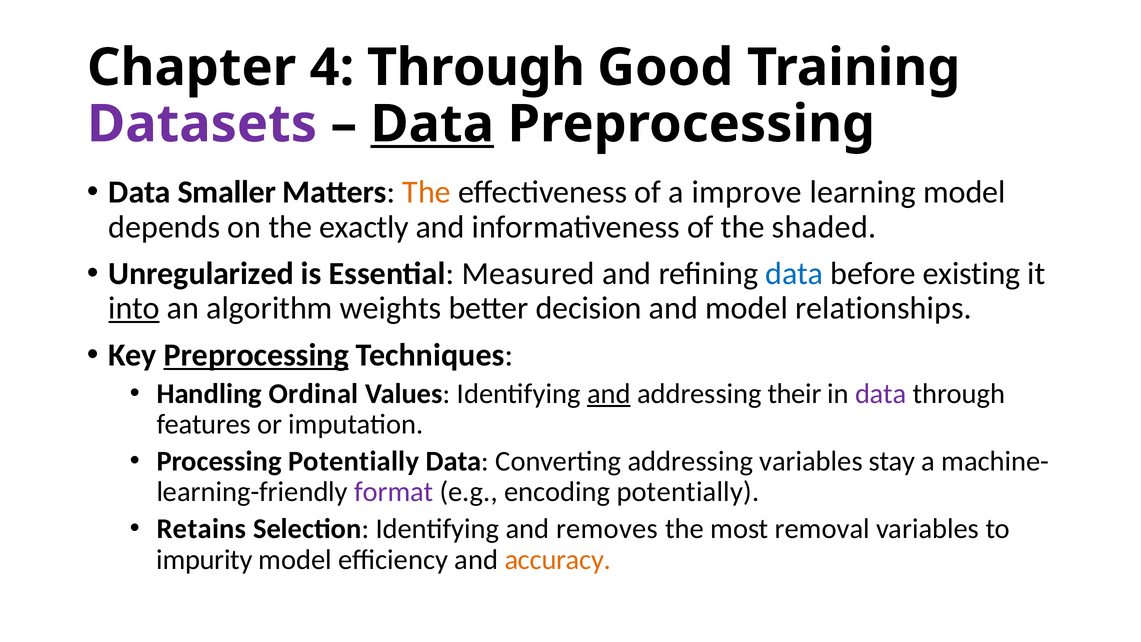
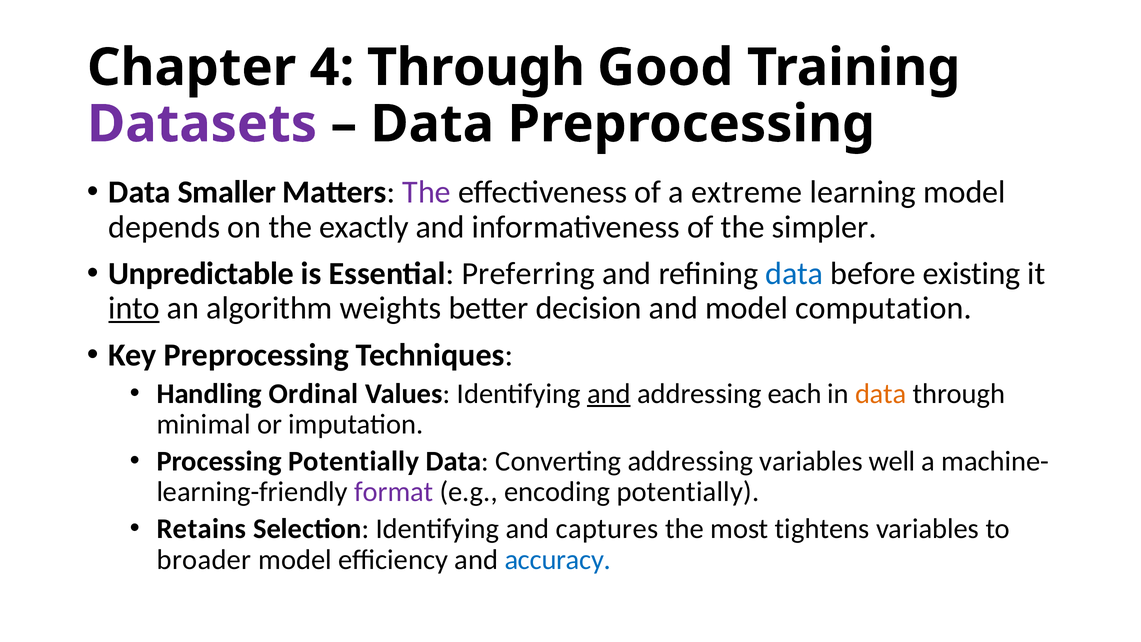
Data underline: present -> none (432, 124)
The colour: orange -> purple (427, 192)
improve: improve -> extreme (747, 192)
shaded: shaded -> simpler (824, 227)
Unregularized: Unregularized -> Unpredictable (201, 274)
Measured: Measured -> Preferring (528, 274)
relationships: relationships -> computation (883, 308)
Preprocessing underline: present -> none (256, 355)
their: their -> each (795, 394)
data colour: purple -> orange (881, 394)
features: features -> minimal (204, 424)
stay: stay -> well (892, 461)
removes: removes -> captures (607, 529)
removal: removal -> tightens (822, 529)
impurity: impurity -> broader (204, 559)
accuracy colour: orange -> blue (558, 559)
